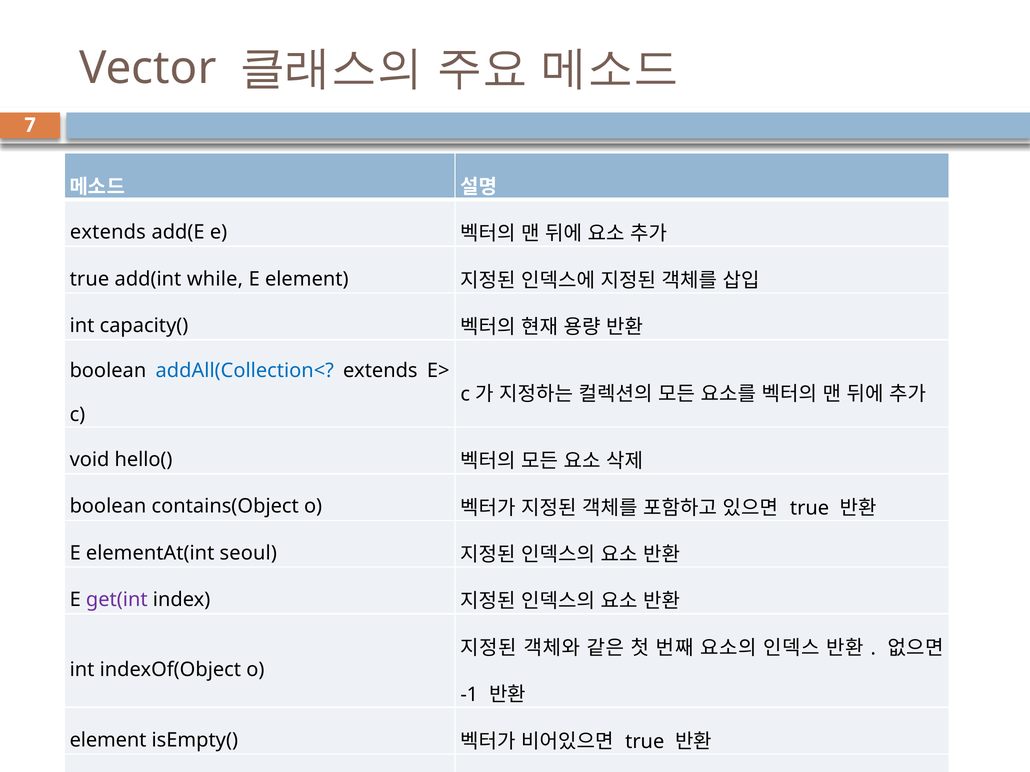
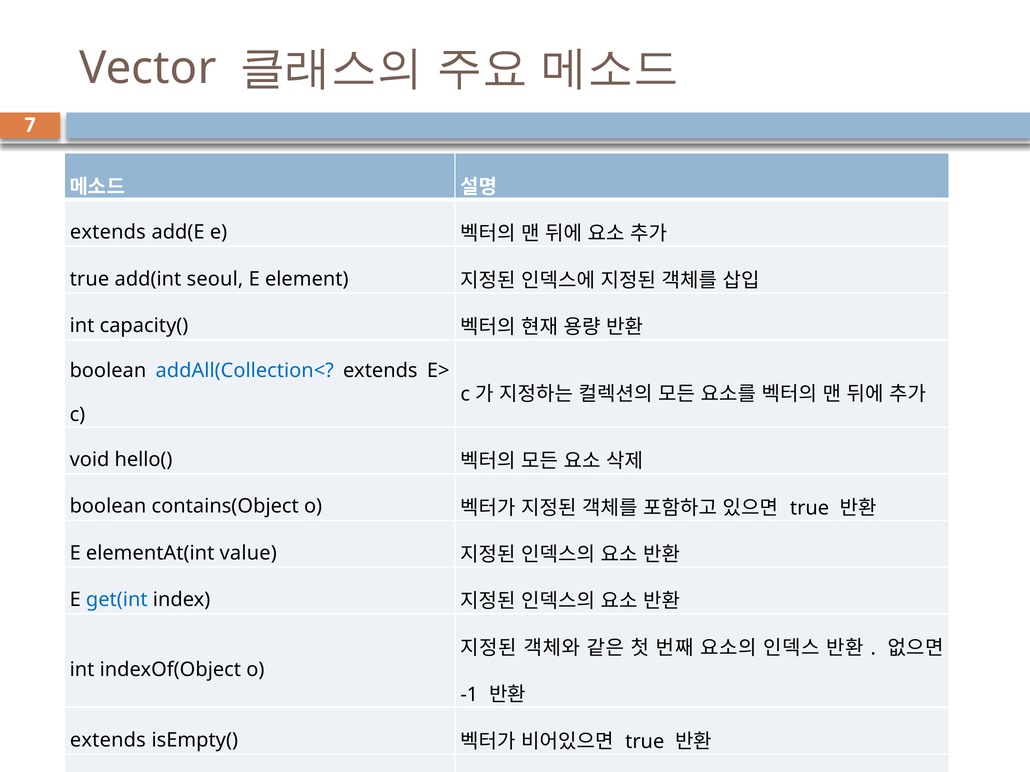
while: while -> seoul (215, 279)
seoul: seoul -> value (248, 553)
get(int colour: purple -> blue (117, 600)
element: element -> extends (108, 740)
